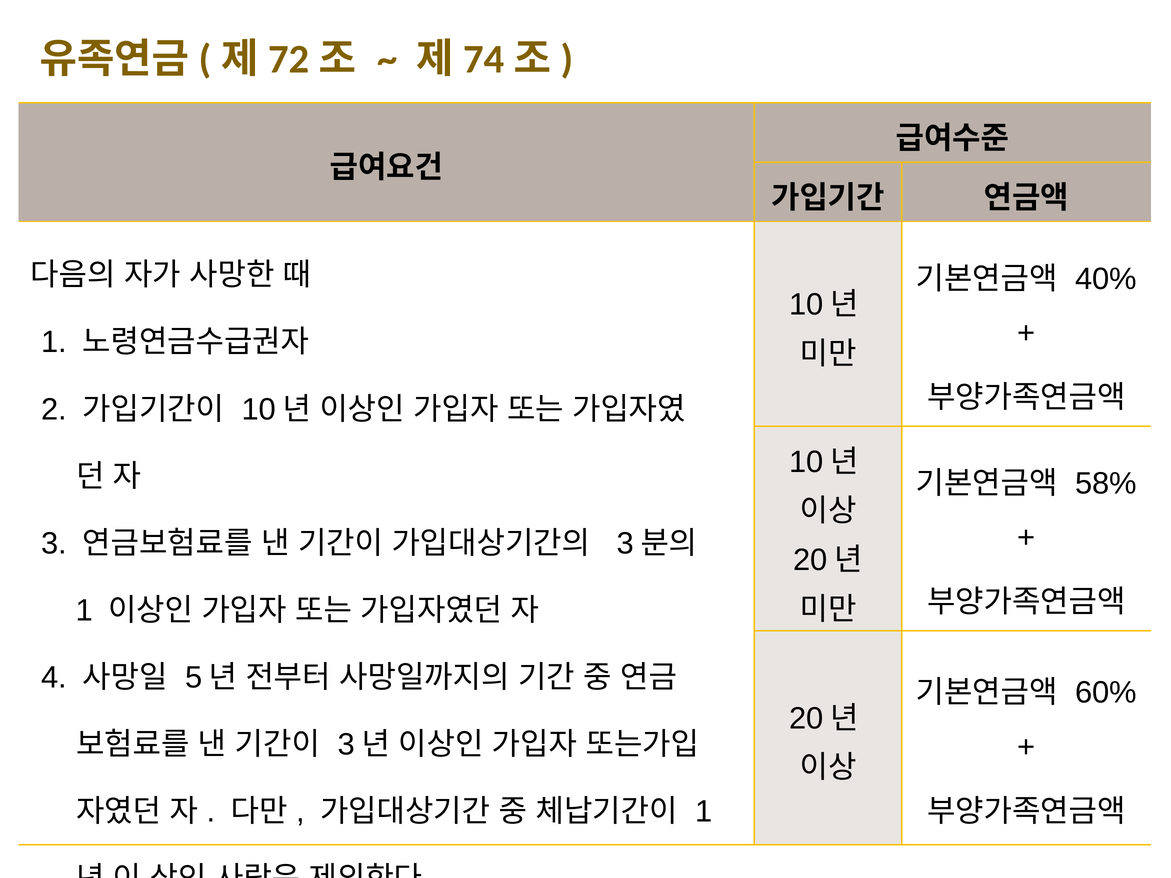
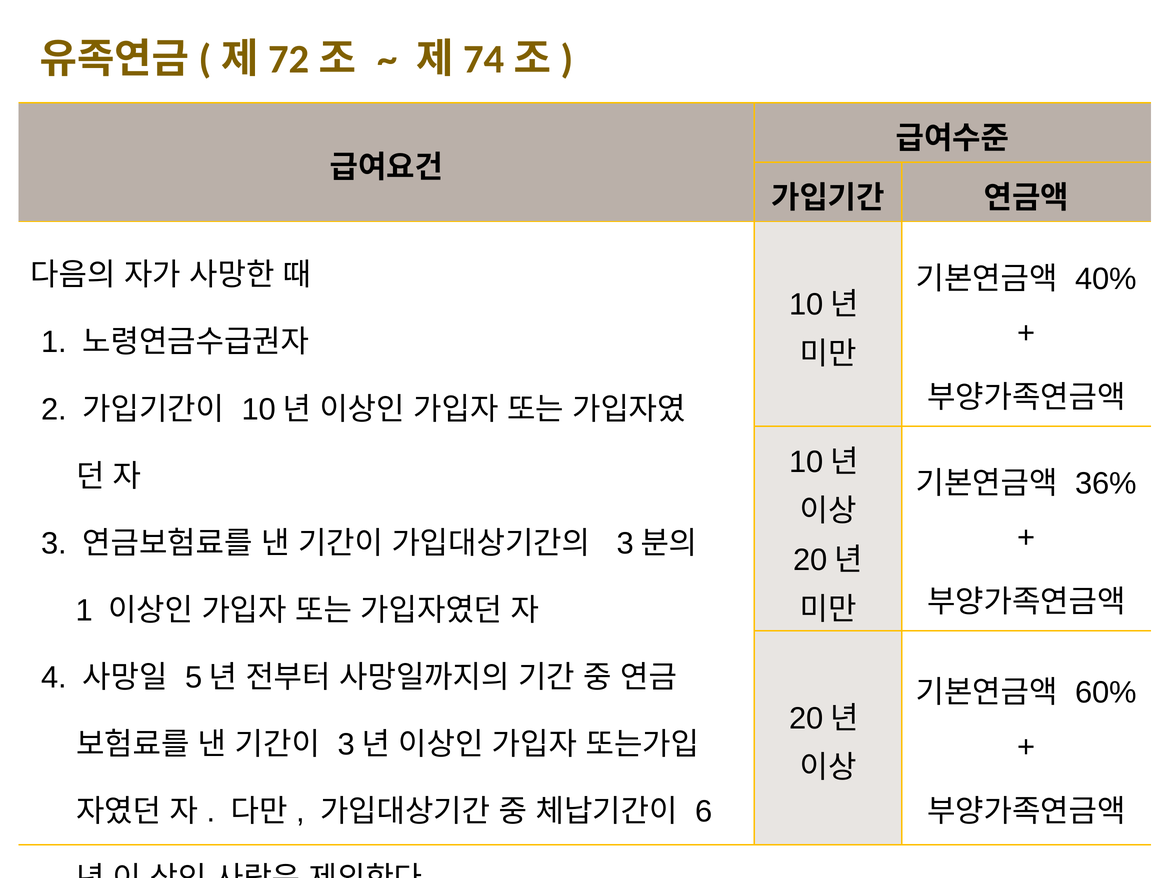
58%: 58% -> 36% (1106, 484)
1: 1 -> 6 (704, 812)
